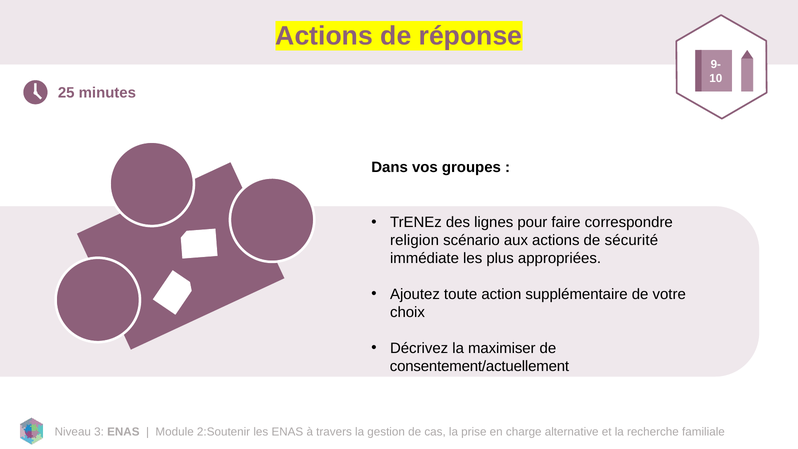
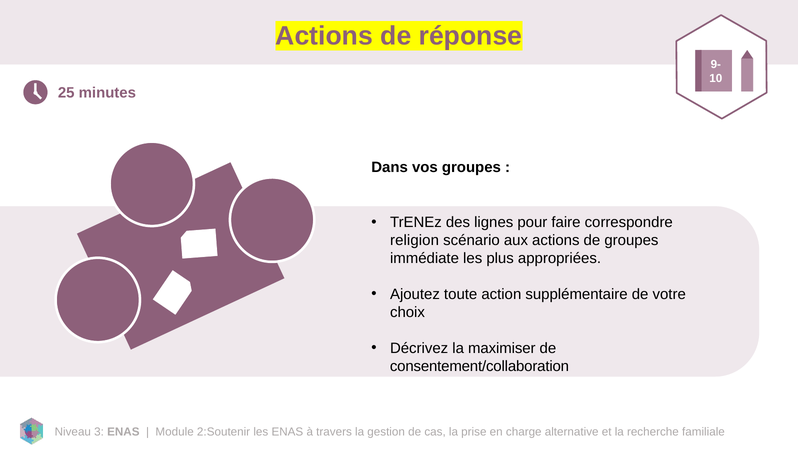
de sécurité: sécurité -> groupes (631, 240)
consentement/actuellement: consentement/actuellement -> consentement/collaboration (479, 366)
